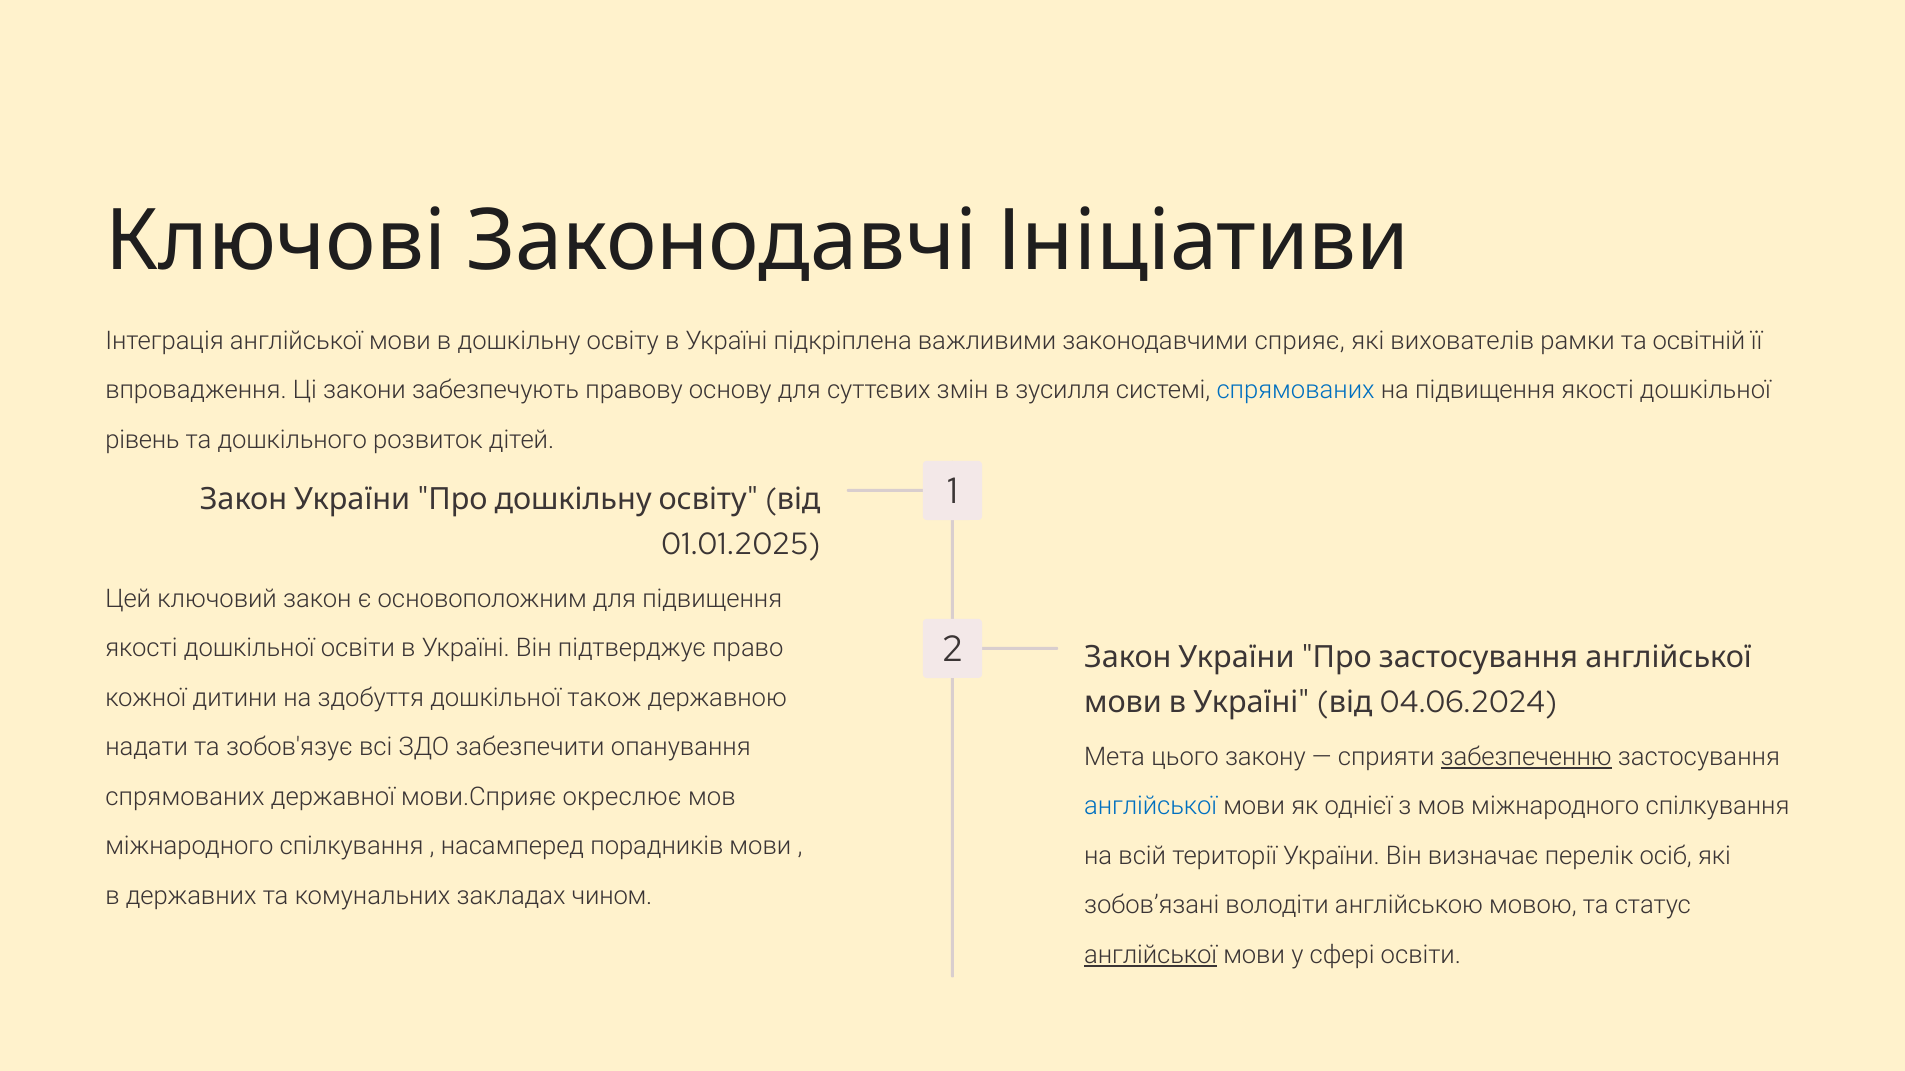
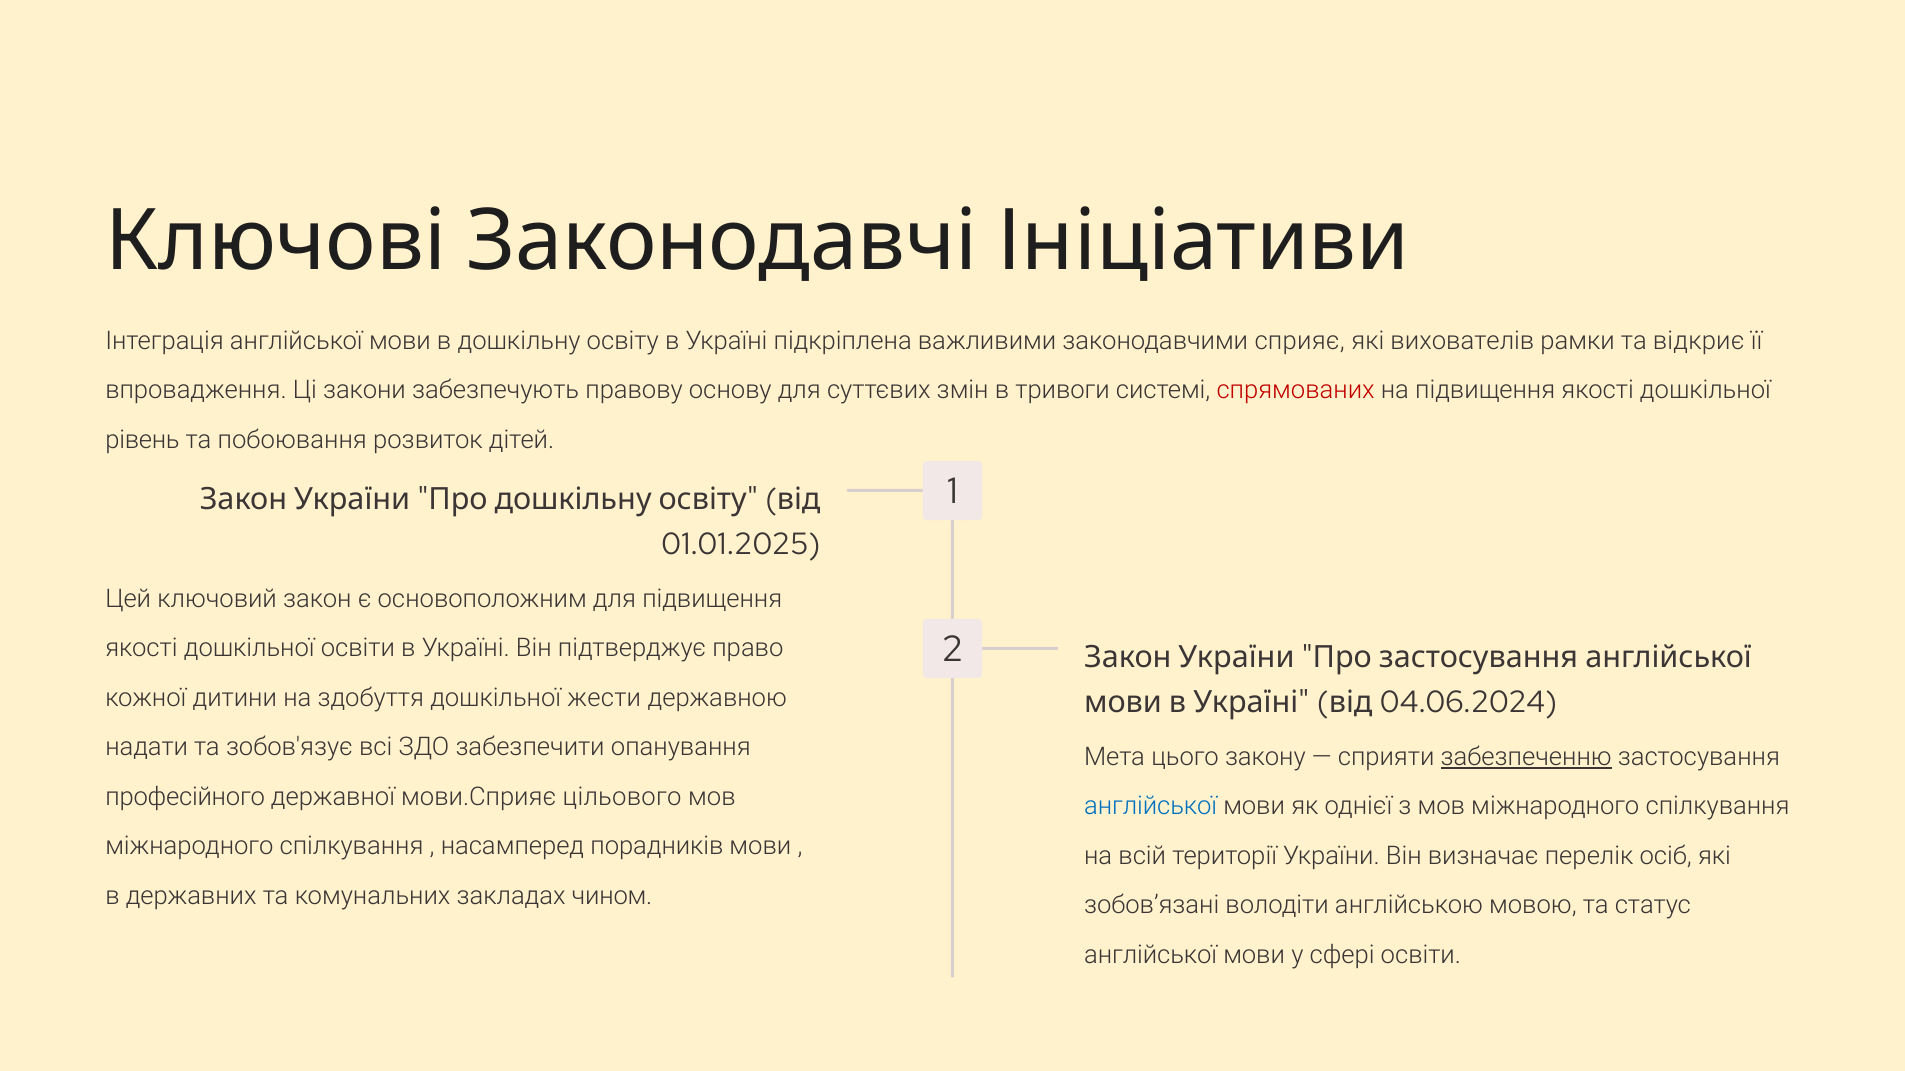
освітній: освітній -> відкриє (1699, 341)
зусилля: зусилля -> тривоги (1063, 390)
спрямованих colour: blue -> red (1296, 390)
дошкільного: дошкільного -> побоювання (292, 440)
також: також -> жести (604, 698)
спрямованих: спрямованих -> професійного (185, 797)
окреслює: окреслює -> цільового (622, 797)
англійської underline: present -> none (1151, 955)
